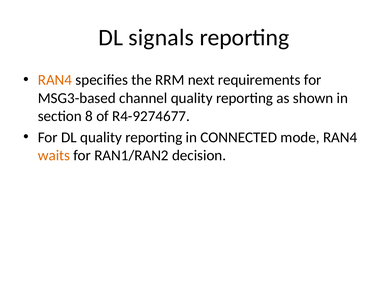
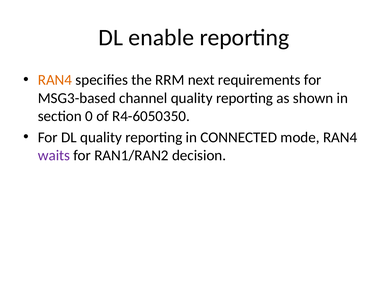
signals: signals -> enable (161, 38)
8: 8 -> 0 (89, 116)
R4-9274677: R4-9274677 -> R4-6050350 (151, 116)
waits colour: orange -> purple (54, 155)
